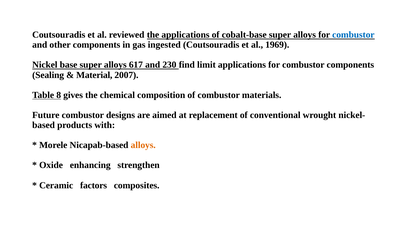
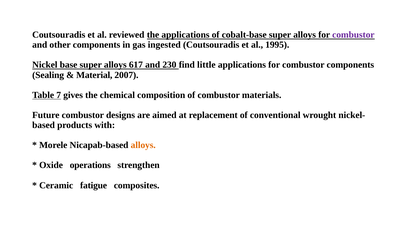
combustor colour: blue -> purple (353, 35)
1969: 1969 -> 1995 (277, 45)
limit: limit -> little (206, 65)
8: 8 -> 7 (59, 95)
enhancing: enhancing -> operations (90, 165)
factors: factors -> fatigue (94, 186)
